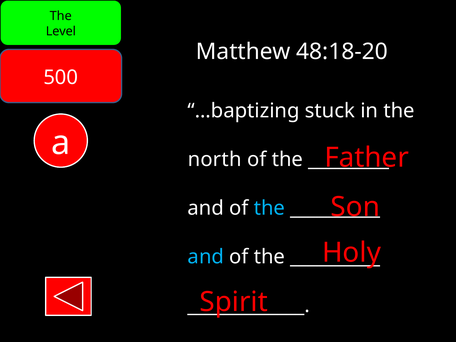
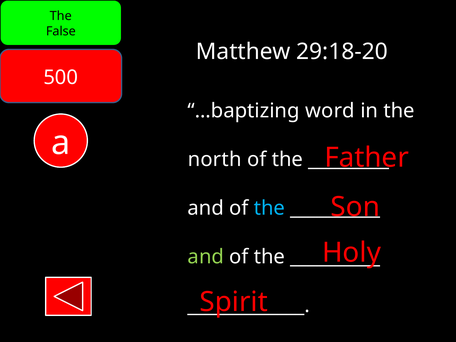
Level: Level -> False (61, 31)
48:18-20: 48:18-20 -> 29:18-20 (342, 52)
stuck: stuck -> word (330, 111)
and colour: light blue -> light green (206, 257)
